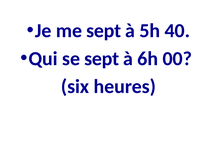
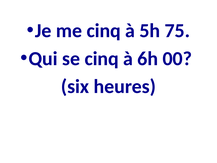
me sept: sept -> cinq (104, 31)
40: 40 -> 75 (177, 31)
se sept: sept -> cinq (102, 59)
